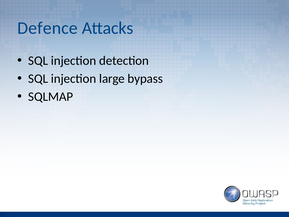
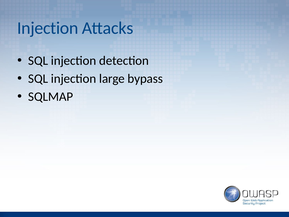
Defence: Defence -> Injection (48, 28)
